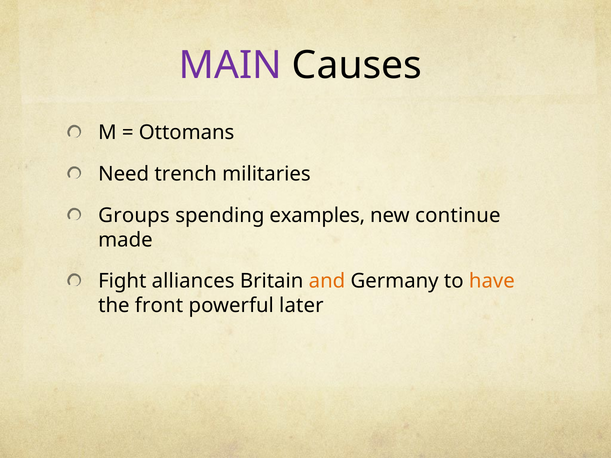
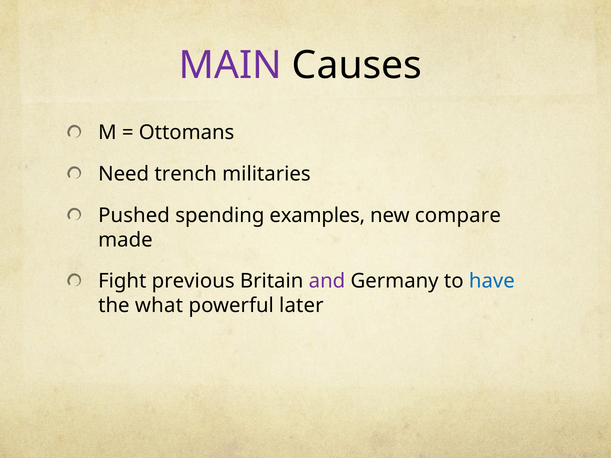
Groups: Groups -> Pushed (134, 215)
continue: continue -> compare (458, 215)
alliances: alliances -> previous (193, 281)
and colour: orange -> purple (327, 281)
have colour: orange -> blue (492, 281)
front: front -> what (159, 306)
